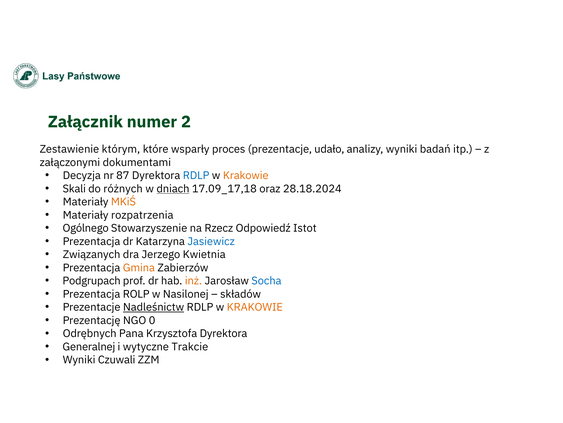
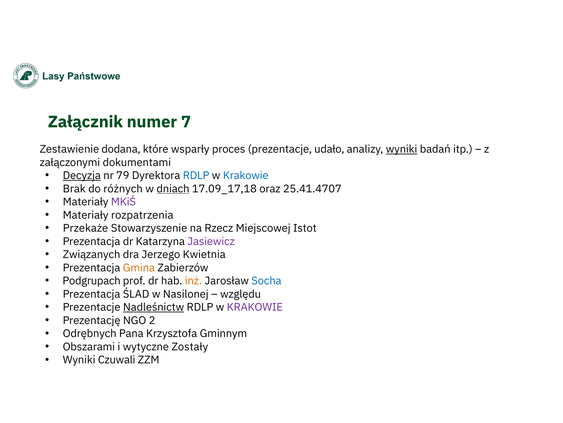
2: 2 -> 7 (186, 122)
którym: którym -> dodana (121, 149)
wyniki underline: none -> present (402, 149)
Decyzja underline: none -> present (82, 175)
87: 87 -> 79 (123, 175)
Krakowie colour: orange -> blue (246, 175)
Skali: Skali -> Brak (74, 188)
28.18.2024: 28.18.2024 -> 25.41.4707 (312, 188)
MKiŚ colour: orange -> purple (123, 202)
Ogólnego: Ogólnego -> Przekaże (86, 228)
Odpowiedź: Odpowiedź -> Miejscowej (263, 228)
Jasiewicz colour: blue -> purple (211, 241)
ROLP: ROLP -> ŚLAD (136, 294)
składów: składów -> względu (241, 294)
KRAKOWIE colour: orange -> purple (255, 307)
0: 0 -> 2 (152, 320)
Krzysztofa Dyrektora: Dyrektora -> Gminnym (223, 333)
Generalnej: Generalnej -> Obszarami (89, 346)
Trakcie: Trakcie -> Zostały (190, 346)
